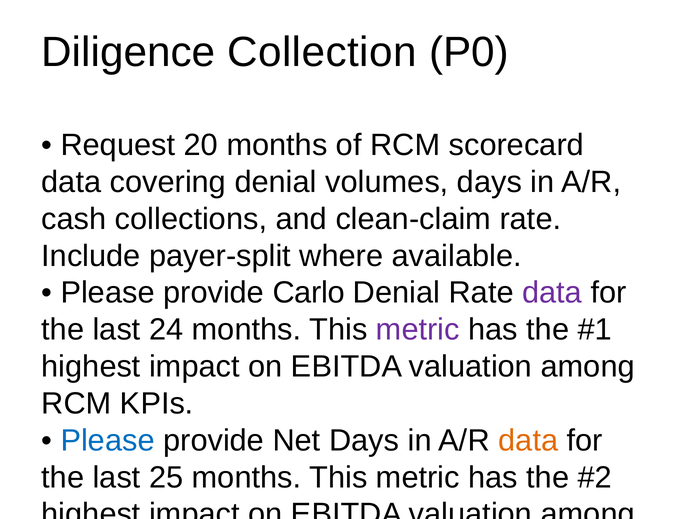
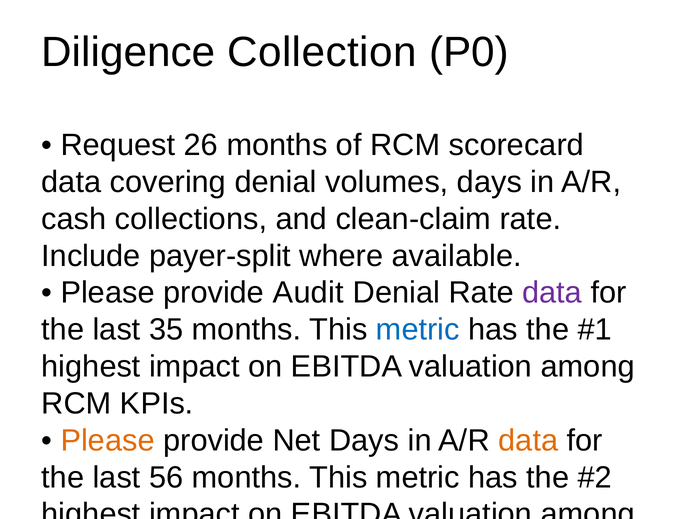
20: 20 -> 26 (201, 145)
Carlo: Carlo -> Audit (308, 293)
24: 24 -> 35 (166, 330)
metric colour: purple -> blue (418, 330)
Please colour: blue -> orange (108, 440)
25: 25 -> 56 (166, 477)
